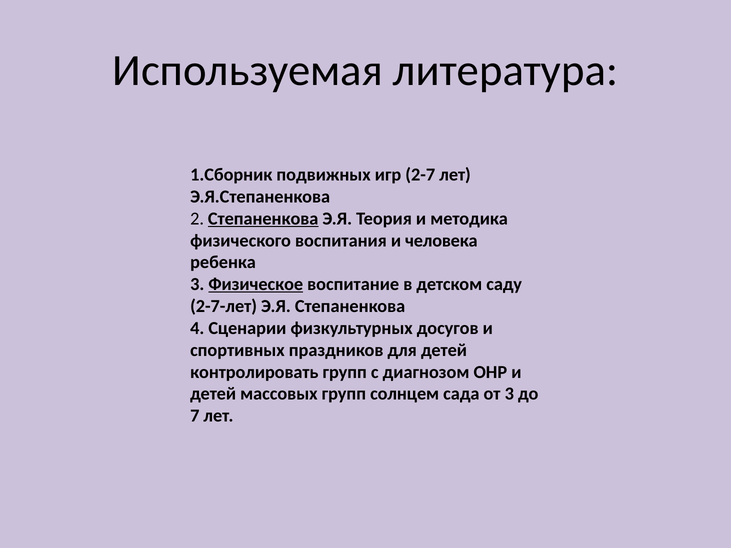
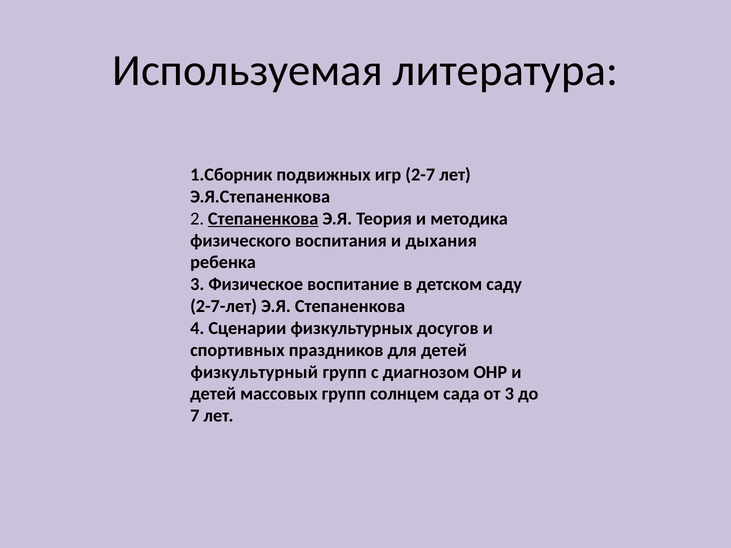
человека: человека -> дыхания (441, 241)
Физическое underline: present -> none (256, 284)
контролировать: контролировать -> физкультурный (254, 372)
